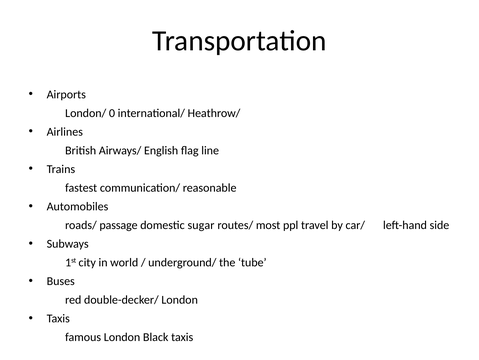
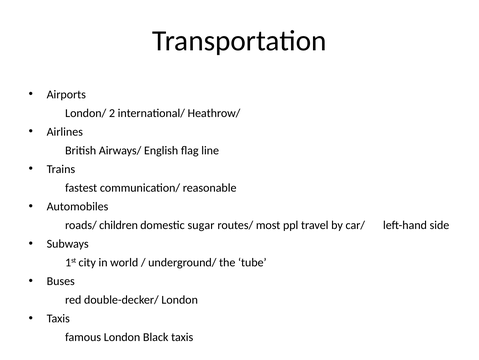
0: 0 -> 2 (112, 113)
passage: passage -> children (119, 225)
